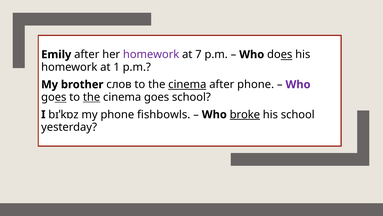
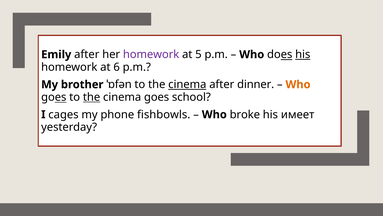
7: 7 -> 5 (198, 54)
his underline: none -> present (303, 54)
1: 1 -> 6 (117, 67)
слов: слов -> ˈɒfən (119, 84)
after phone: phone -> dinner (256, 84)
Who colour: purple -> orange (298, 84)
bɪˈkɒz: bɪˈkɒz -> cages (63, 114)
broke underline: present -> none (245, 114)
his school: school -> имеет (298, 114)
